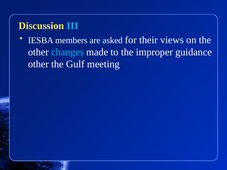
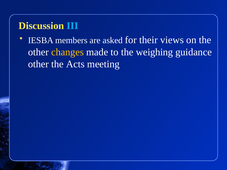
changes colour: light blue -> yellow (68, 52)
improper: improper -> weighing (154, 52)
Gulf: Gulf -> Acts (75, 64)
